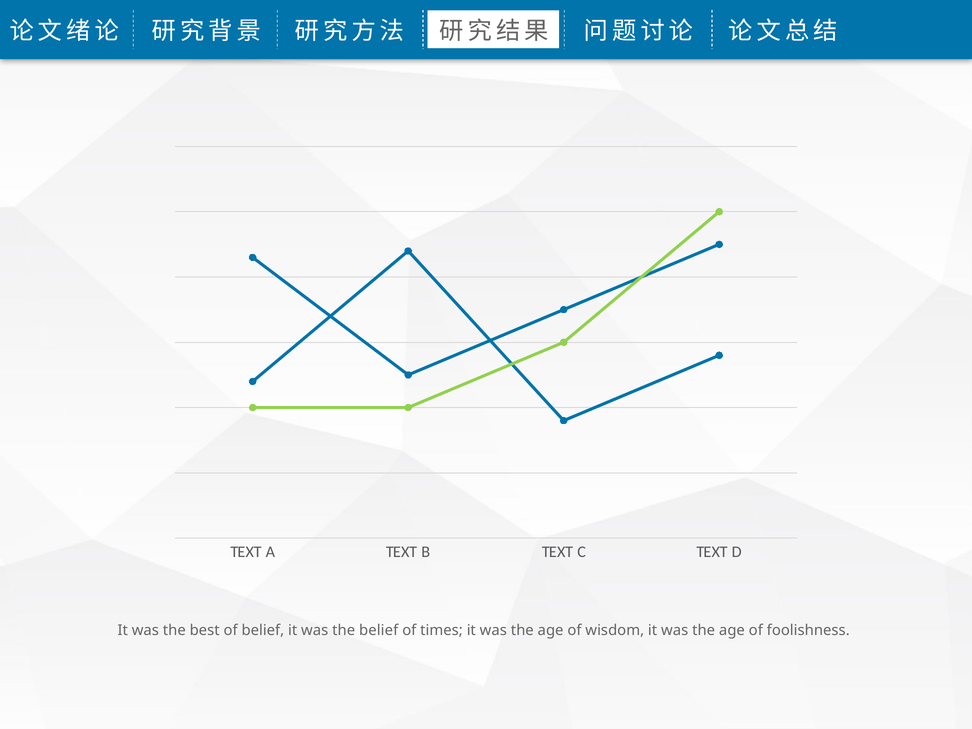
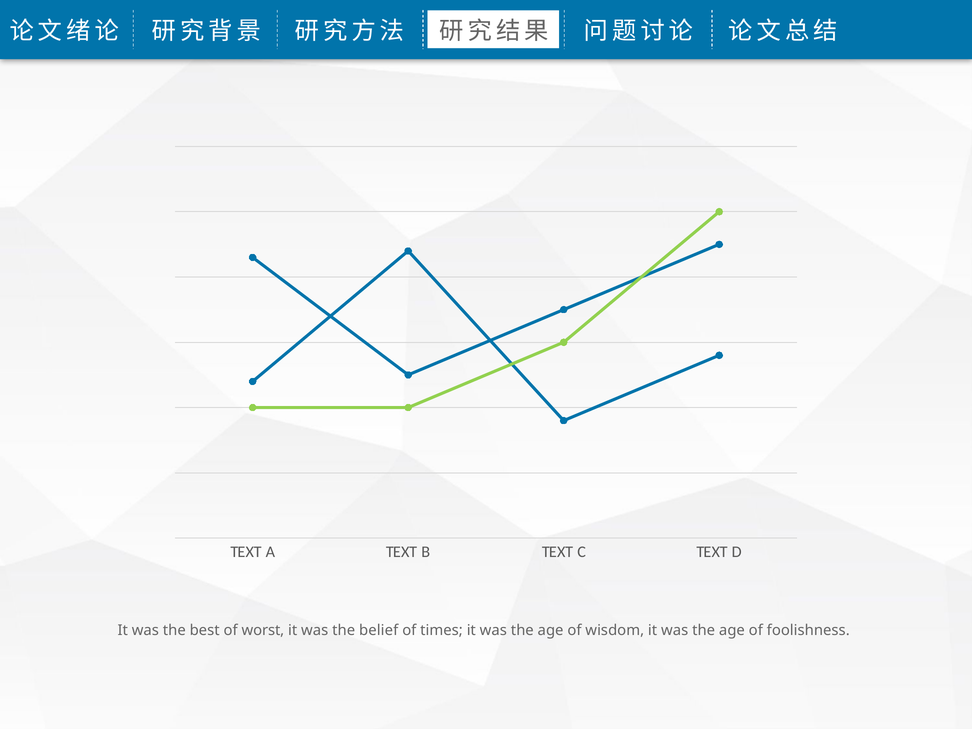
of belief: belief -> worst (263, 630)
